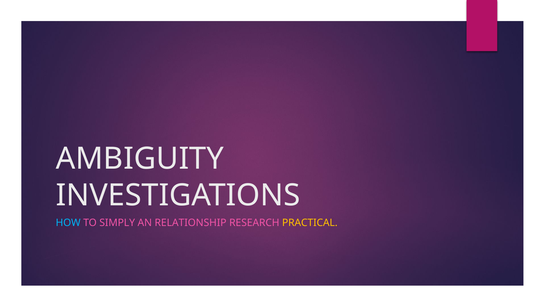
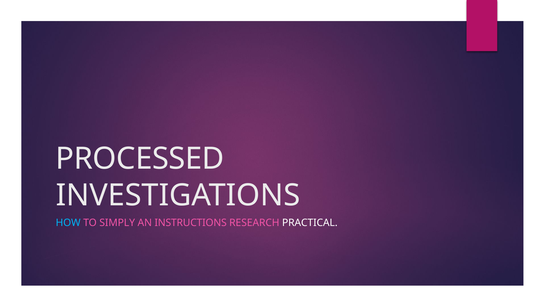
AMBIGUITY: AMBIGUITY -> PROCESSED (140, 158)
RELATIONSHIP: RELATIONSHIP -> INSTRUCTIONS (191, 222)
PRACTICAL colour: yellow -> white (310, 222)
